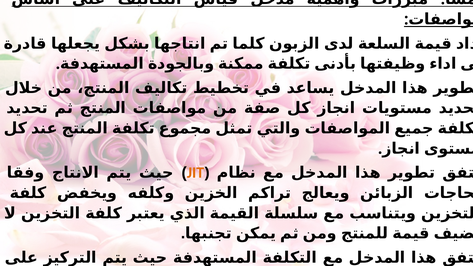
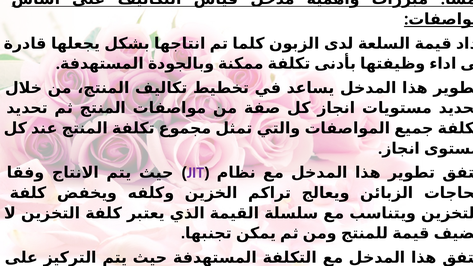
JIT colour: orange -> purple (195, 173)
